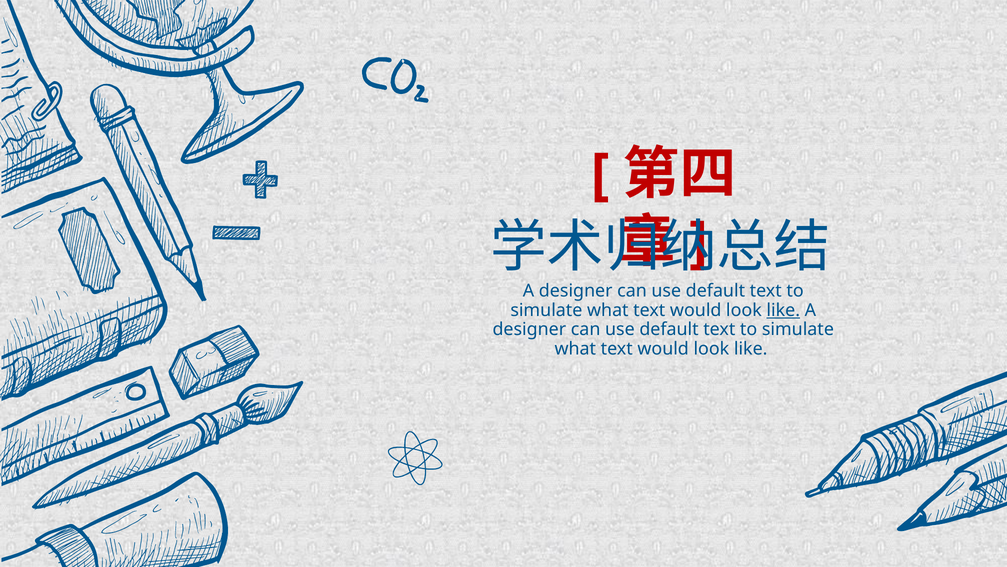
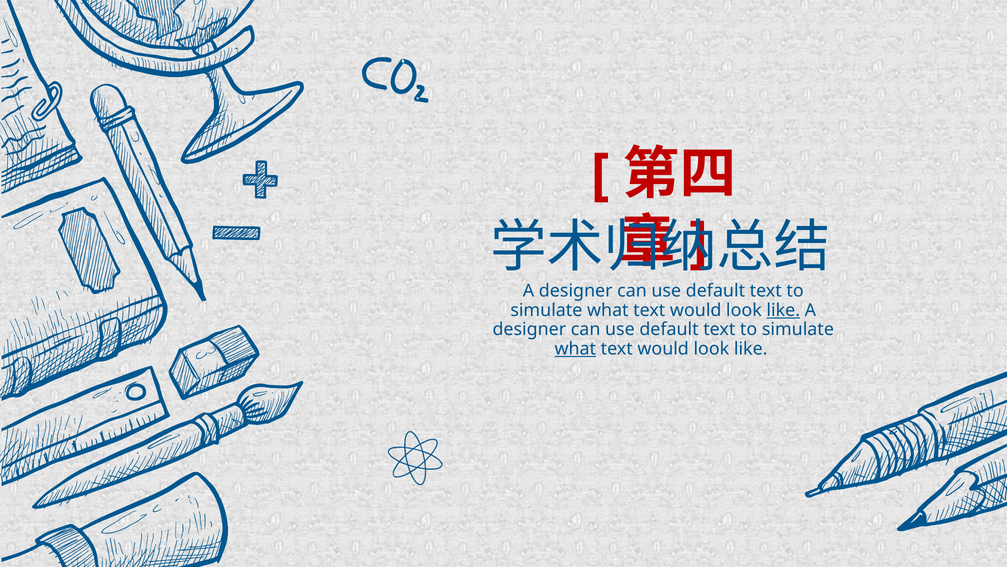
what underline: none -> present (575, 348)
